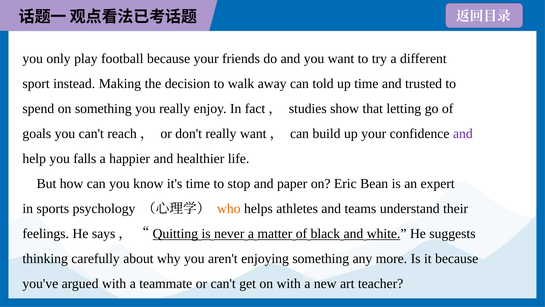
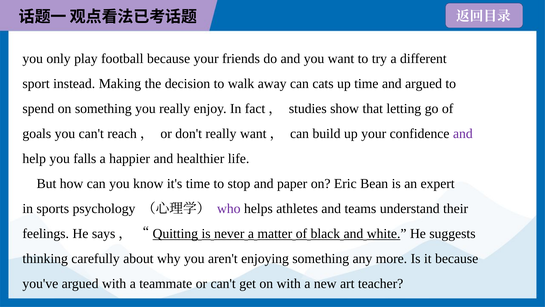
told: told -> cats (323, 84)
and trusted: trusted -> argued (424, 84)
who colour: orange -> purple (229, 208)
